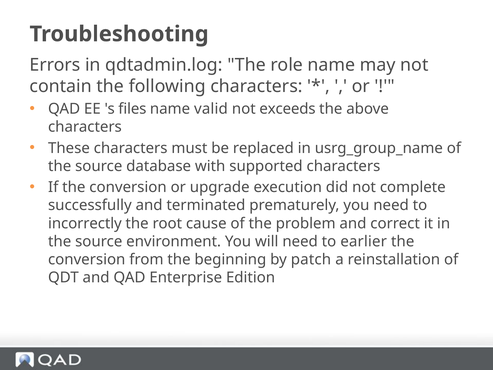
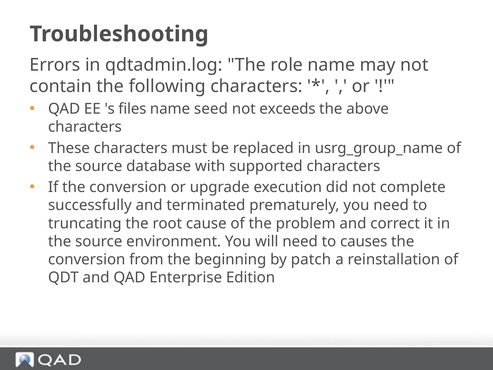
valid: valid -> seed (211, 109)
incorrectly: incorrectly -> truncating (85, 223)
earlier: earlier -> causes (364, 241)
